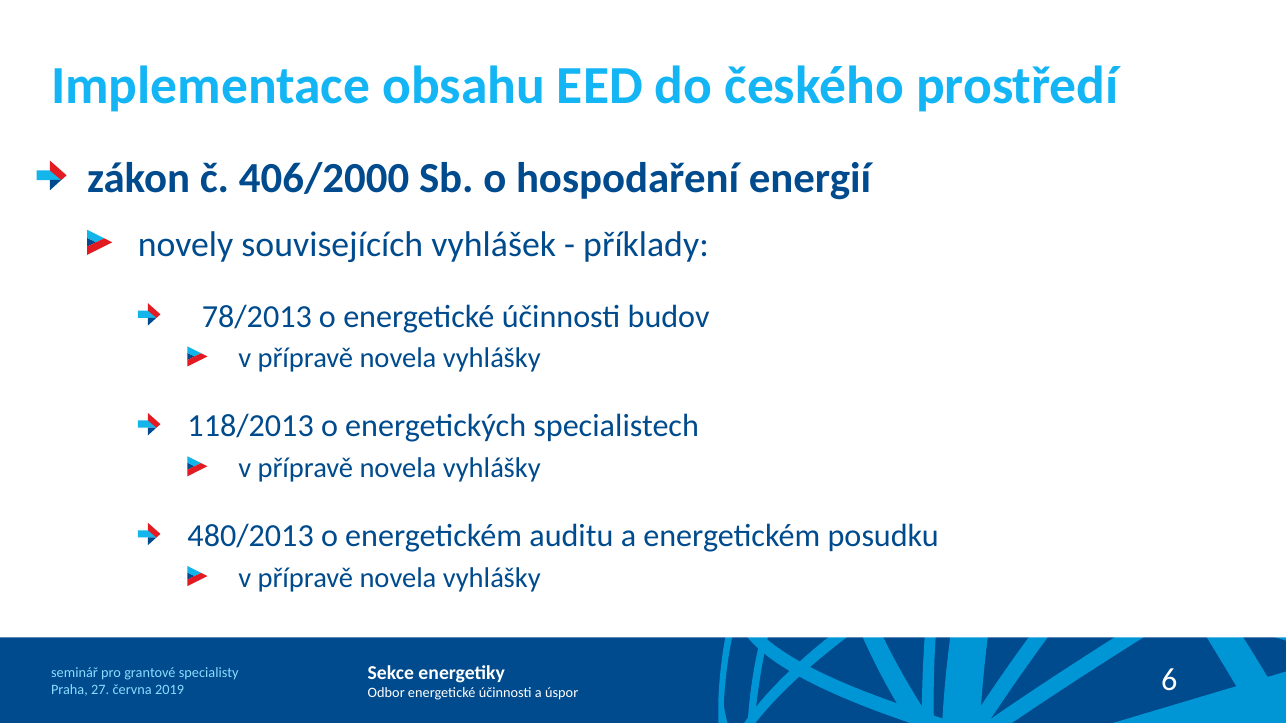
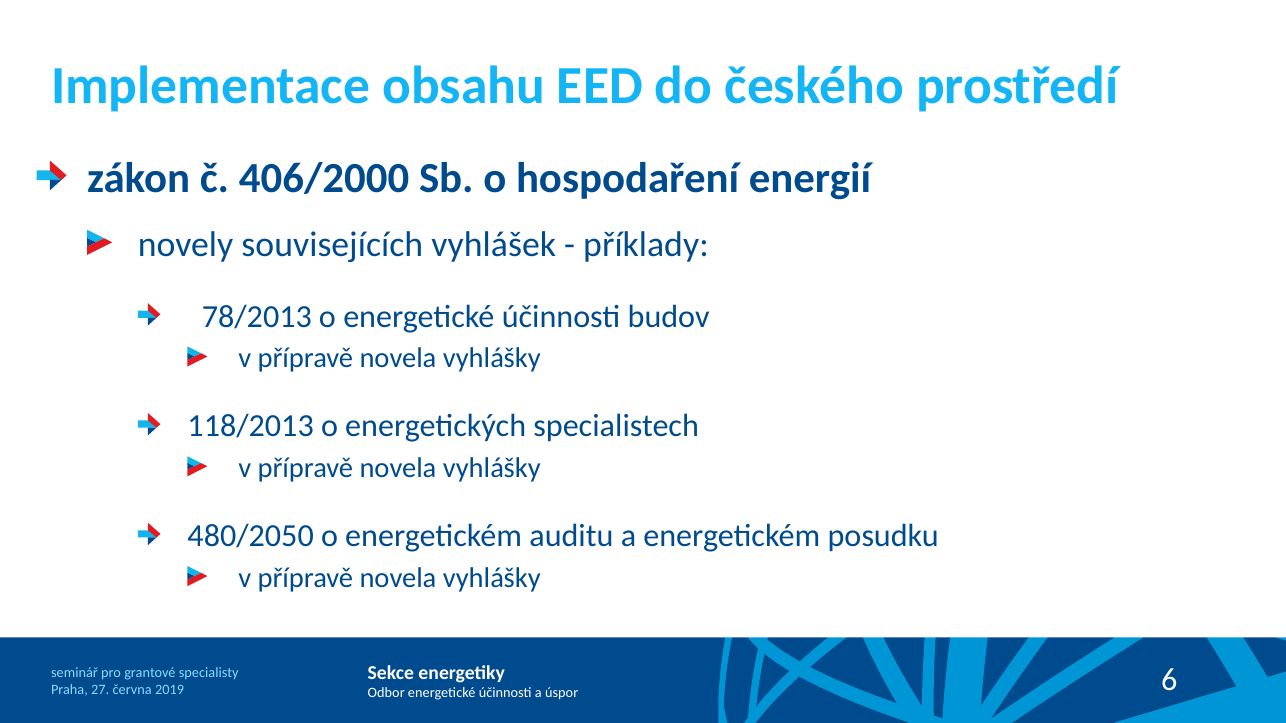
480/2013: 480/2013 -> 480/2050 (251, 536)
